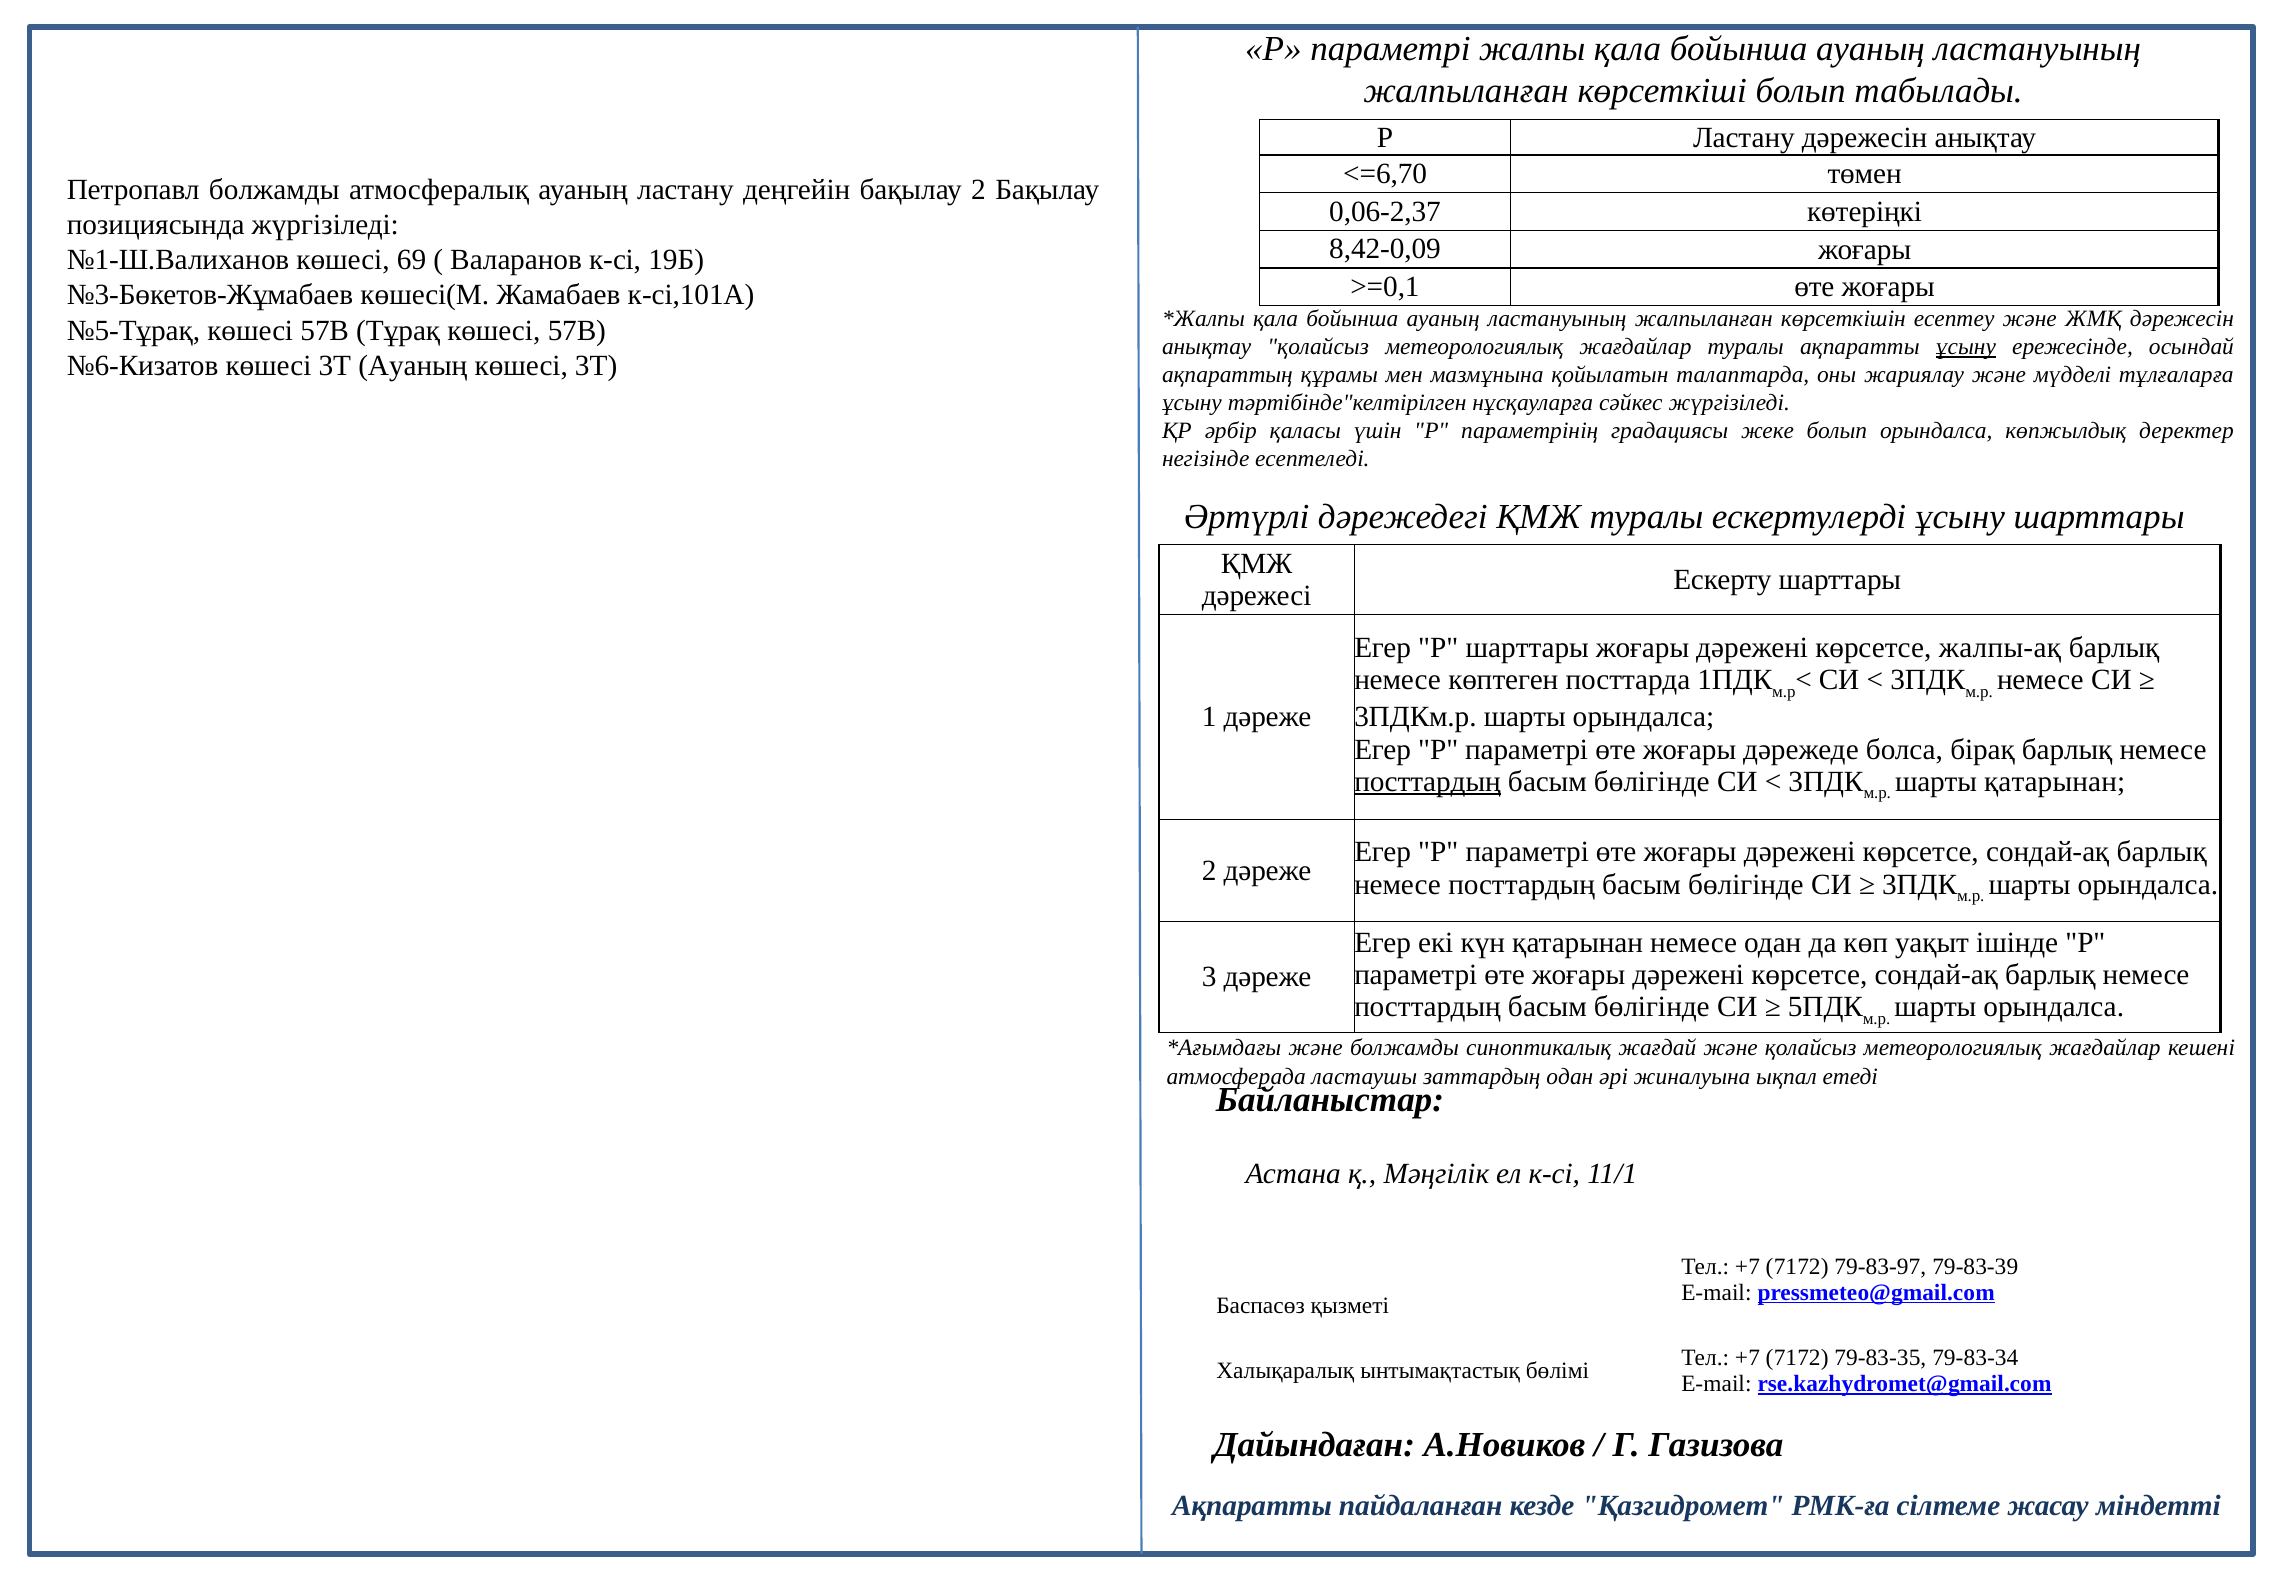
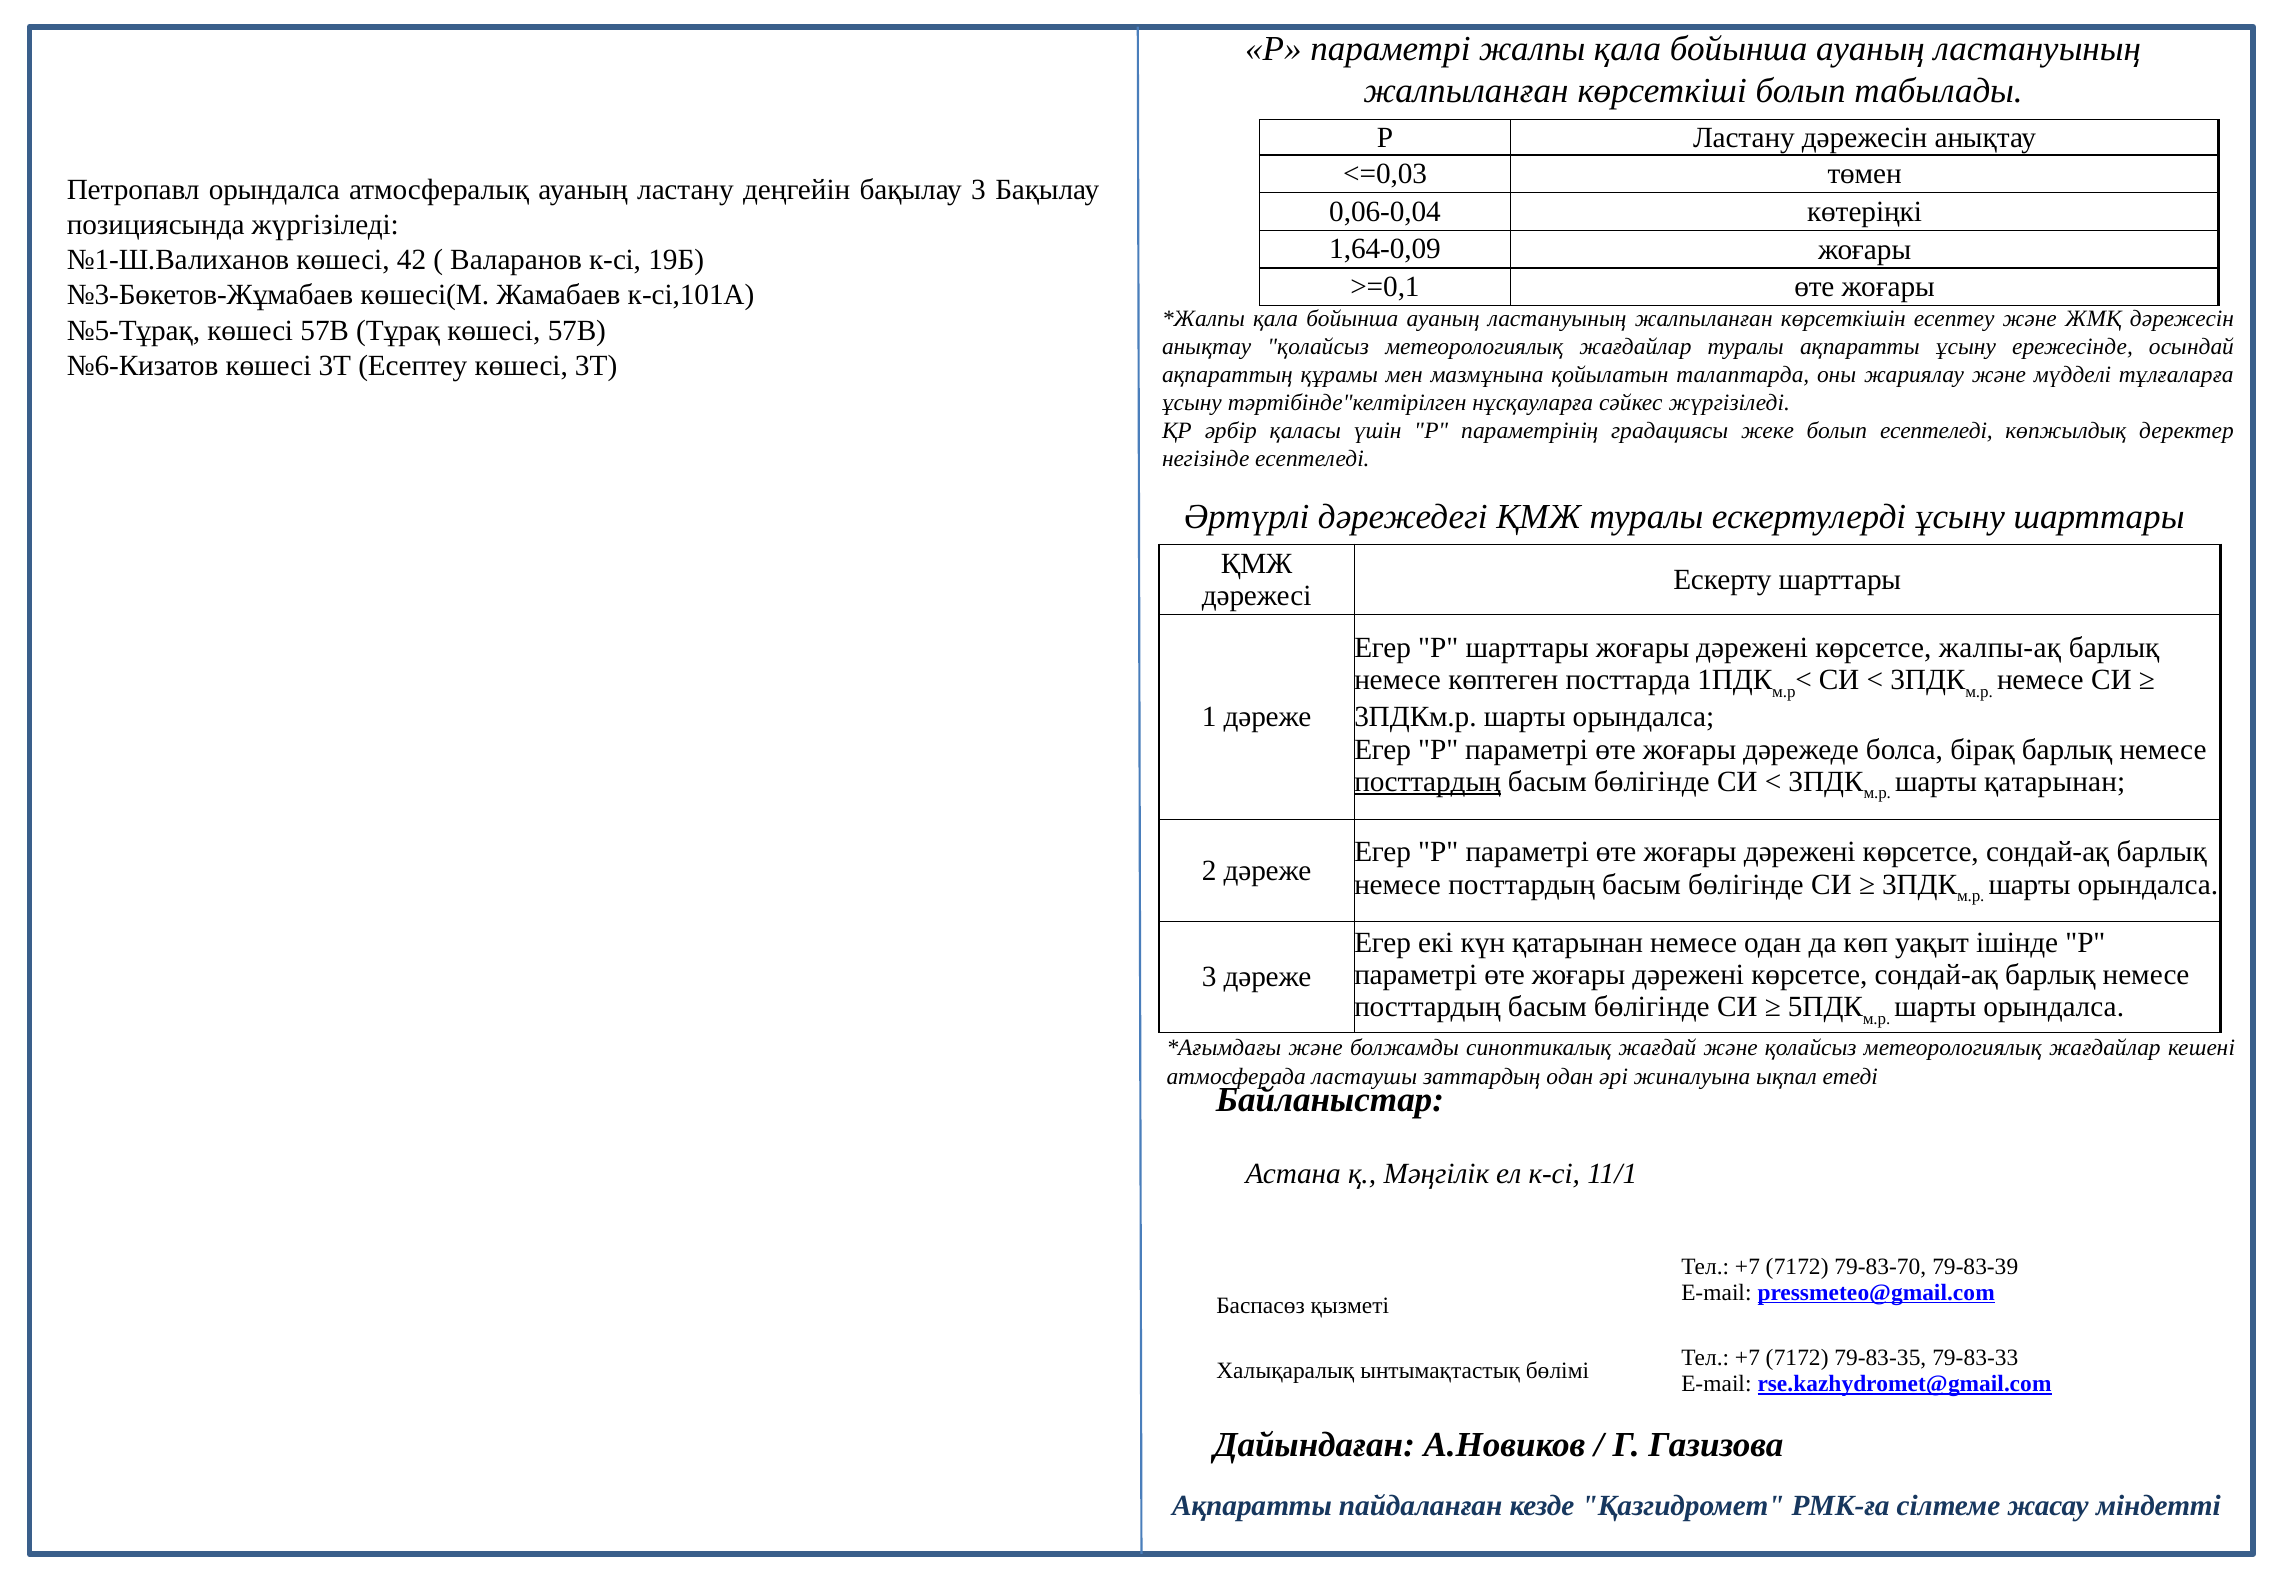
<=6,70: <=6,70 -> <=0,03 (1385, 174)
Петропавл болжамды: болжамды -> орындалса (274, 190)
бақылау 2: 2 -> 3 (978, 190)
0,06-2,37: 0,06-2,37 -> 0,06-0,04 (1385, 211)
8,42-0,09: 8,42-0,09 -> 1,64-0,09 (1385, 249)
69: 69 -> 42 (412, 260)
ұсыну underline: present -> none (1966, 347)
3Т Ауаның: Ауаның -> Есептеу (413, 365)
болып орындалса: орындалса -> есептеледі (1936, 431)
79-83-97: 79-83-97 -> 79-83-70 (1880, 1266)
79-83-34: 79-83-34 -> 79-83-33 (1975, 1357)
